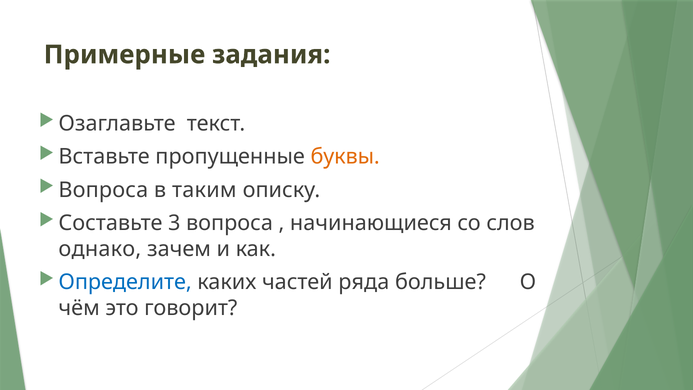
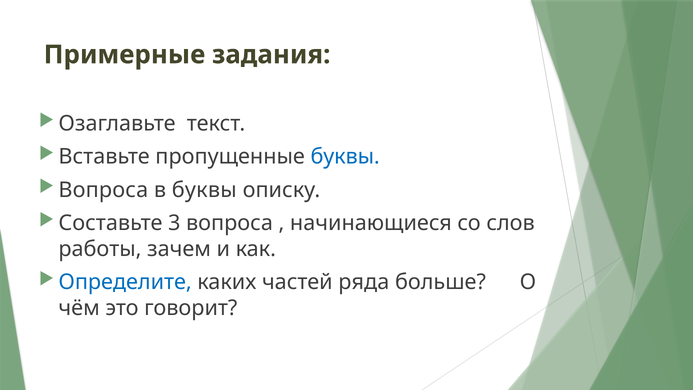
буквы colour: orange -> blue (345, 157)
в таким: таким -> буквы (204, 190)
однако: однако -> работы (100, 249)
